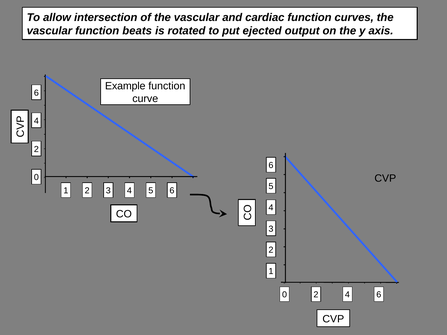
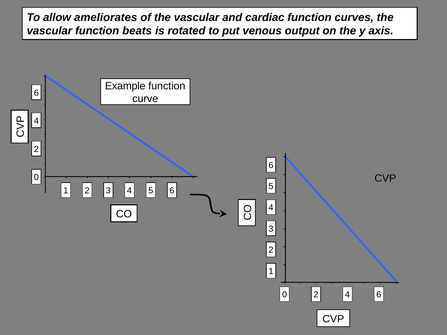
intersection: intersection -> ameliorates (106, 18)
ejected: ejected -> venous (262, 31)
